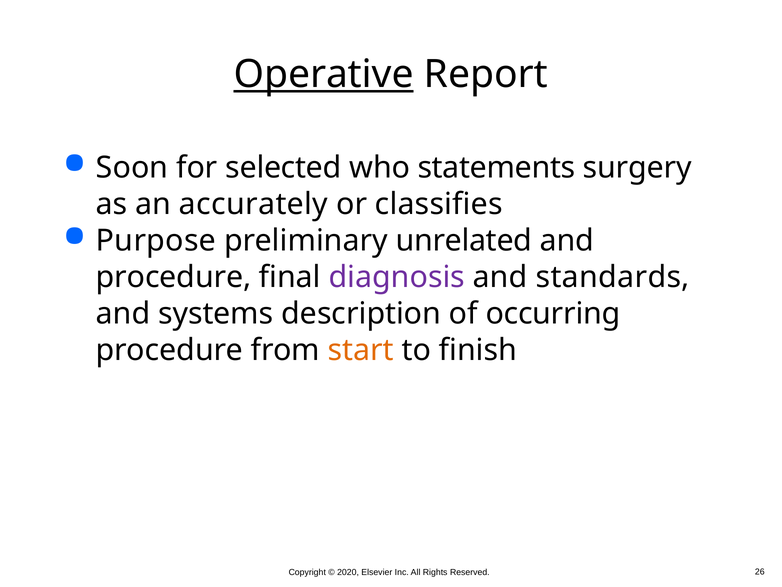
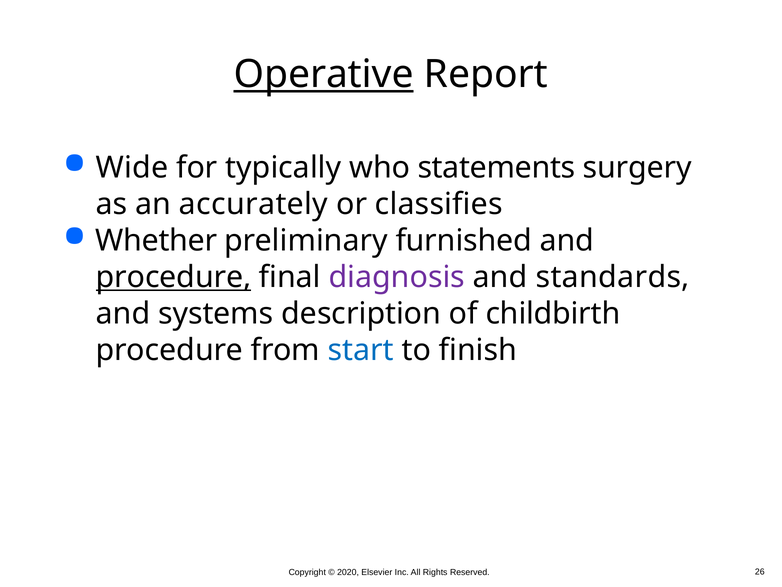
Soon: Soon -> Wide (132, 168)
selected: selected -> typically (283, 168)
Purpose: Purpose -> Whether (156, 240)
unrelated: unrelated -> furnished (464, 240)
procedure underline: none -> present (174, 277)
occurring: occurring -> childbirth (553, 313)
start colour: orange -> blue (361, 350)
